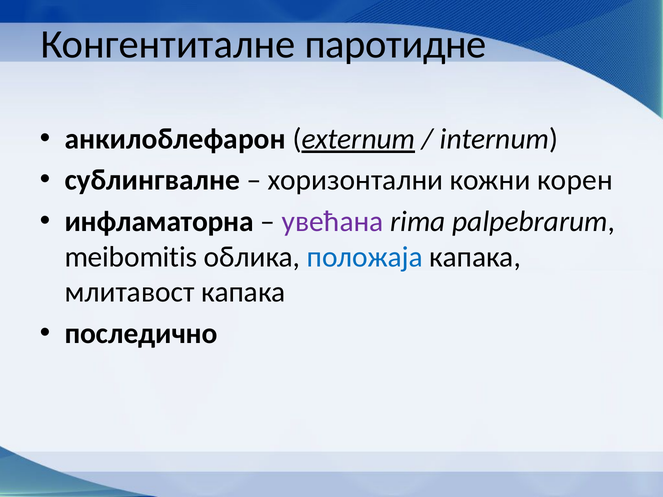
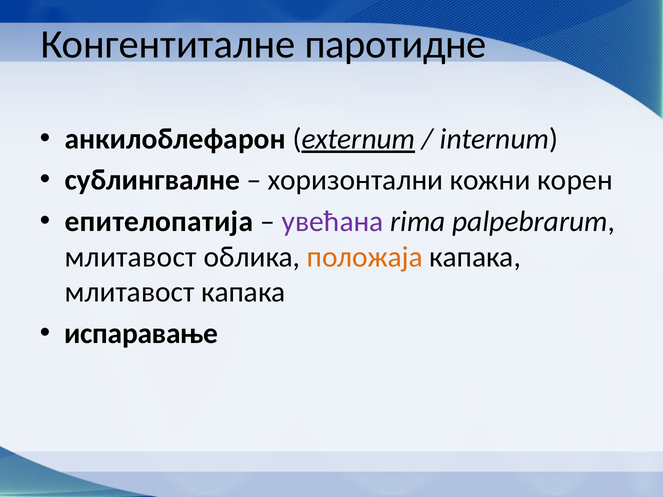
инфламаторна: инфламаторна -> епителопатија (159, 222)
meibomitis: meibomitis -> млитавост (131, 257)
положаја colour: blue -> orange (365, 257)
последично: последично -> испаравање (141, 334)
